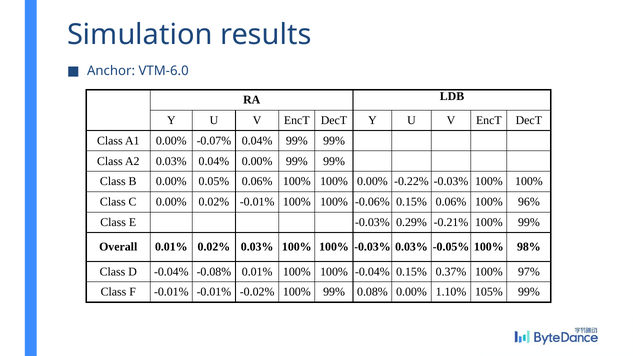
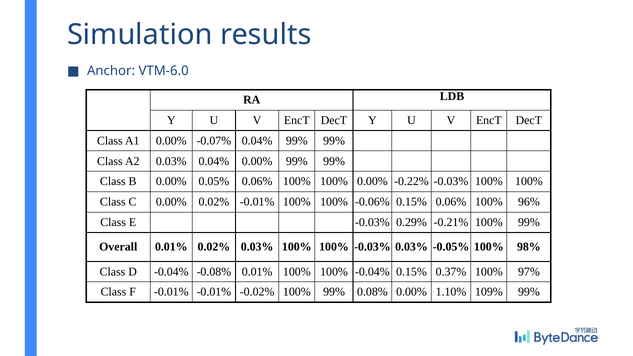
105%: 105% -> 109% (489, 292)
